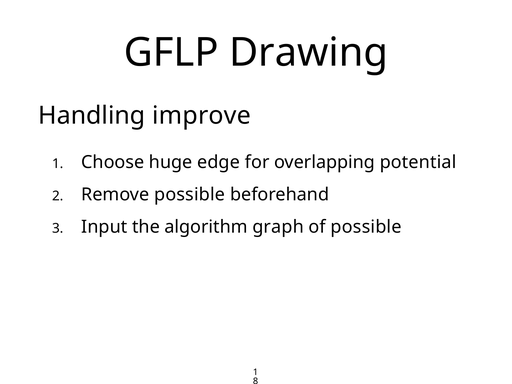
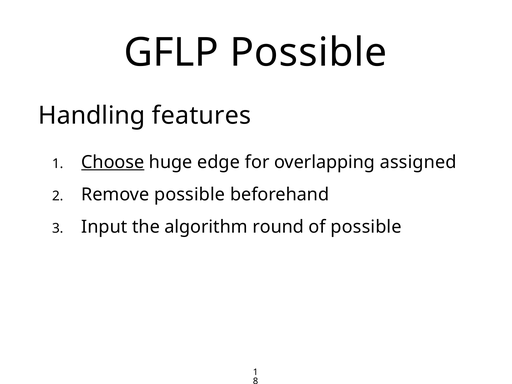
GFLP Drawing: Drawing -> Possible (308, 53)
improve: improve -> features (202, 116)
Choose underline: none -> present (113, 162)
potential: potential -> assigned (418, 162)
graph: graph -> round (278, 227)
